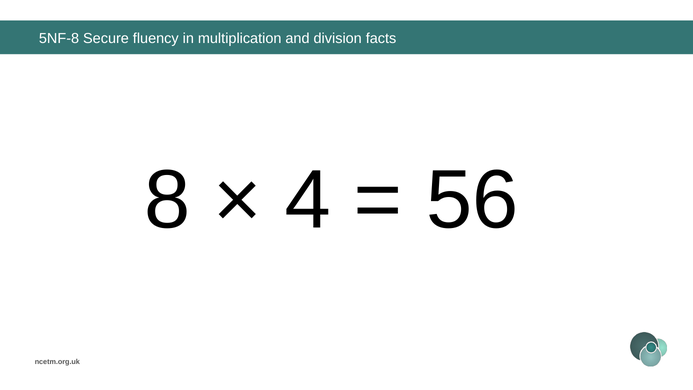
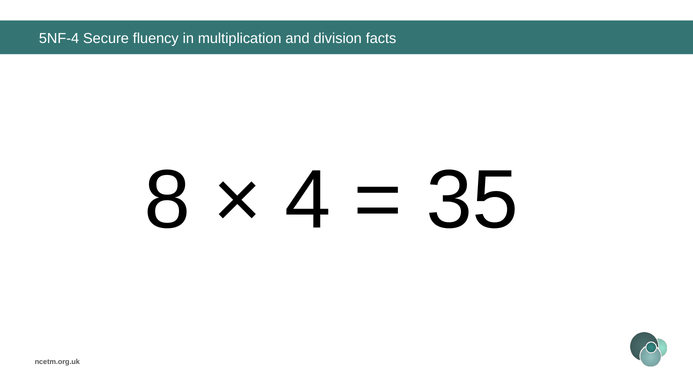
5NF-8: 5NF-8 -> 5NF-4 (59, 39)
56: 56 -> 35 (472, 200)
